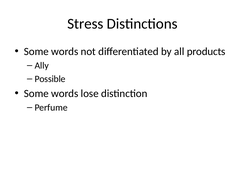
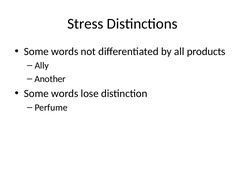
Possible: Possible -> Another (50, 79)
